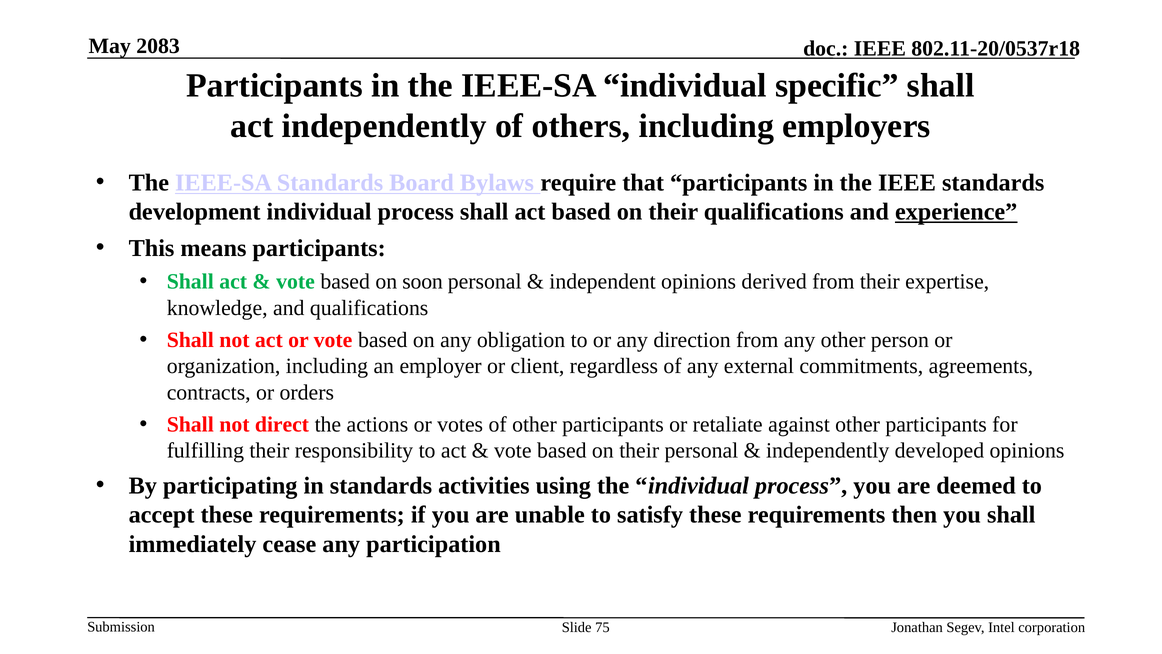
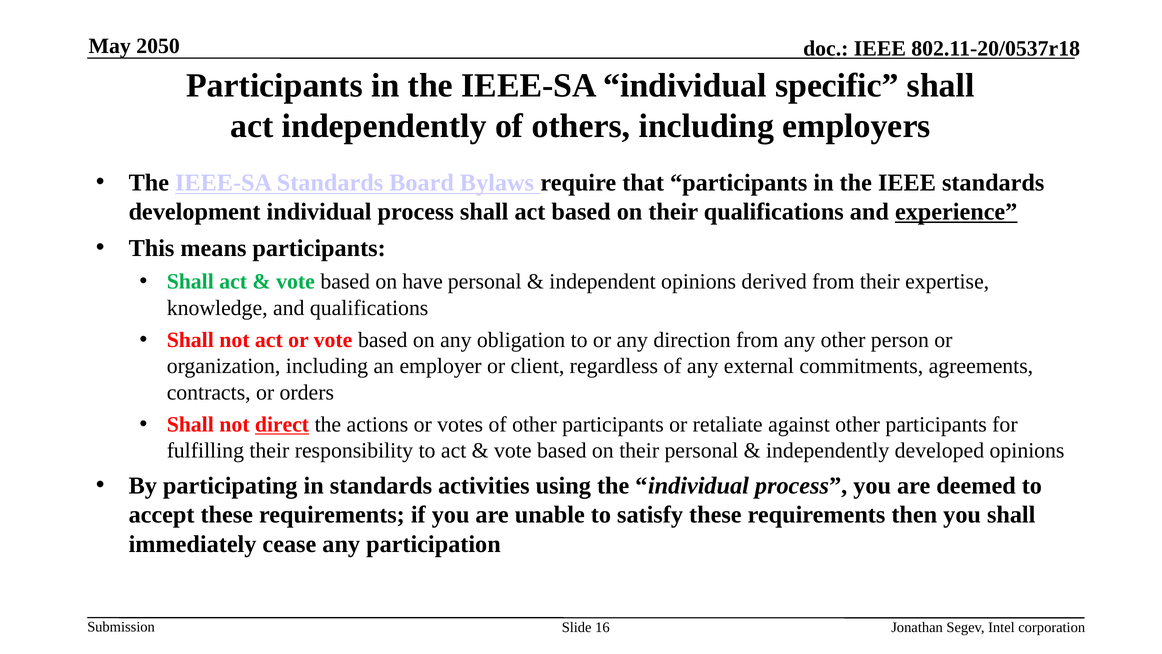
2083: 2083 -> 2050 (158, 46)
soon: soon -> have (423, 282)
direct underline: none -> present (282, 424)
75: 75 -> 16 (602, 627)
